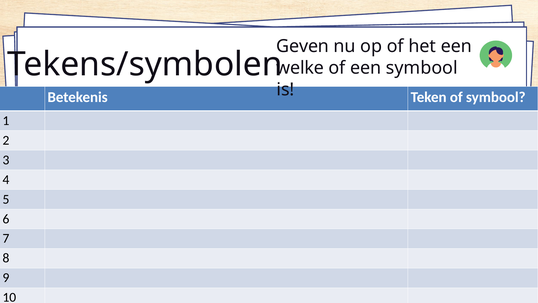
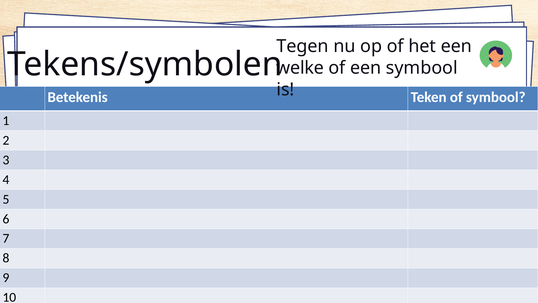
Geven: Geven -> Tegen (303, 46)
